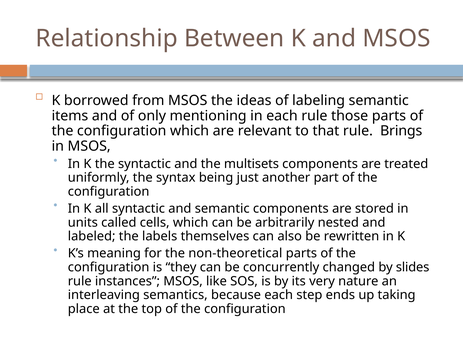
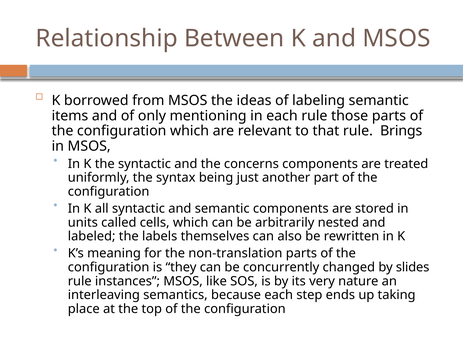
multisets: multisets -> concerns (251, 164)
non-theoretical: non-theoretical -> non-translation (235, 254)
